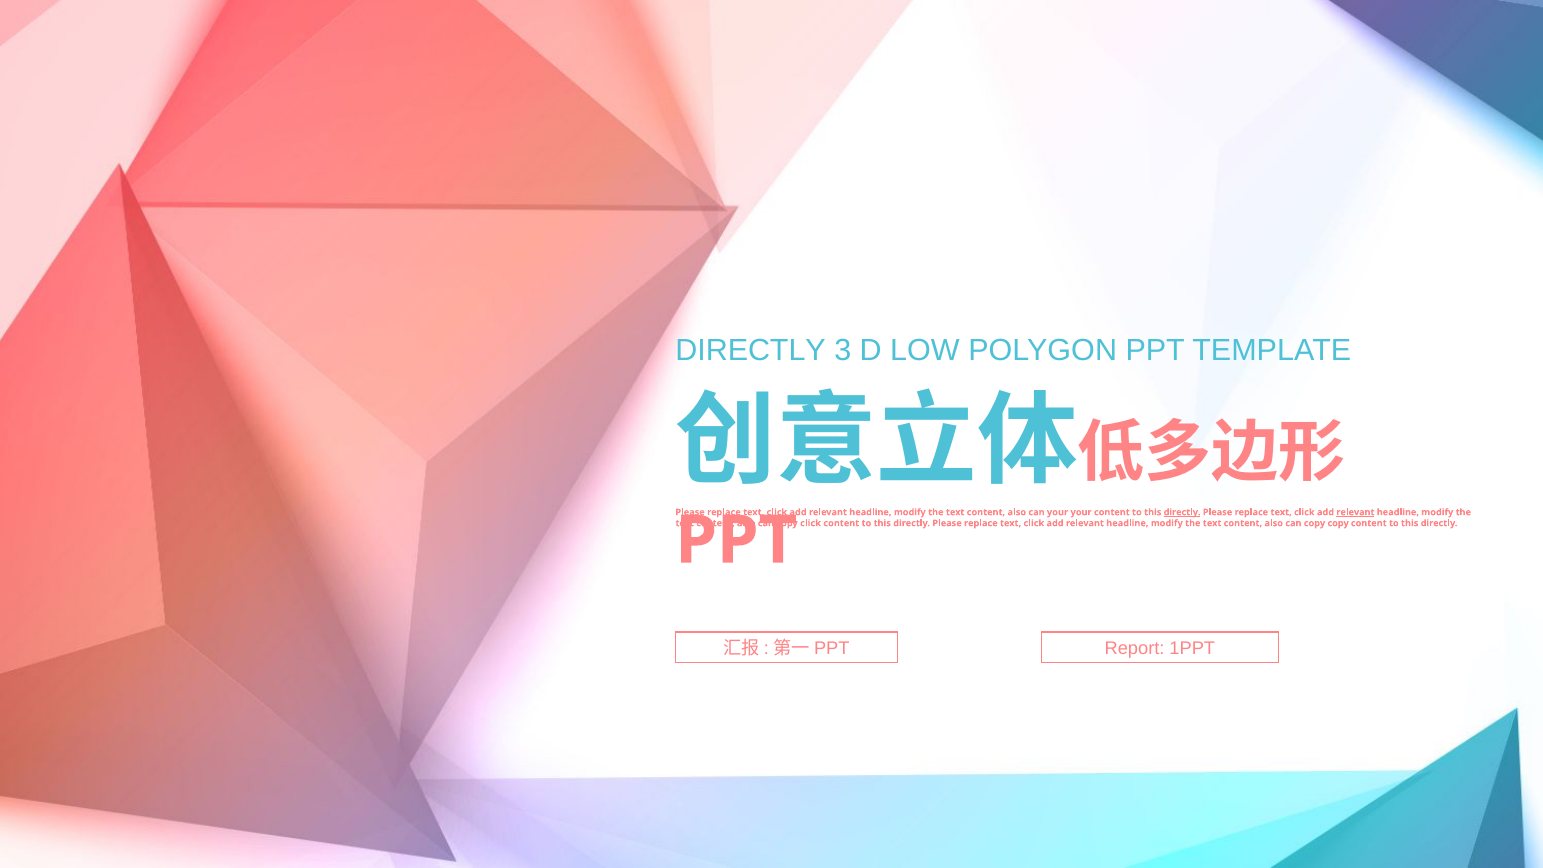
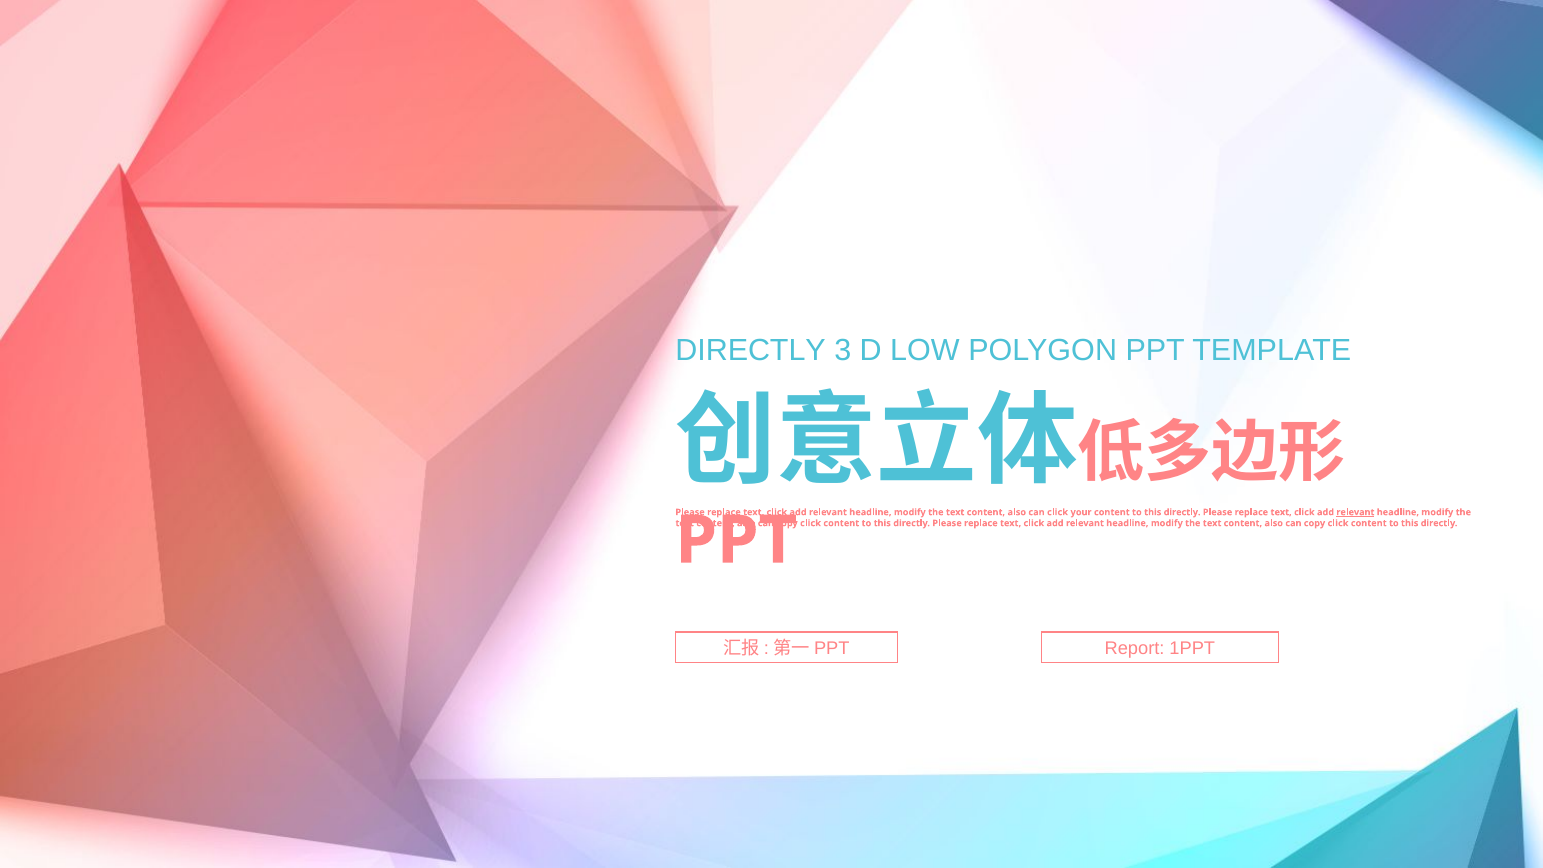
can your: your -> click (1058, 512)
directly underline: present -> none (1182, 512)
copy: copy -> click (1338, 523)
